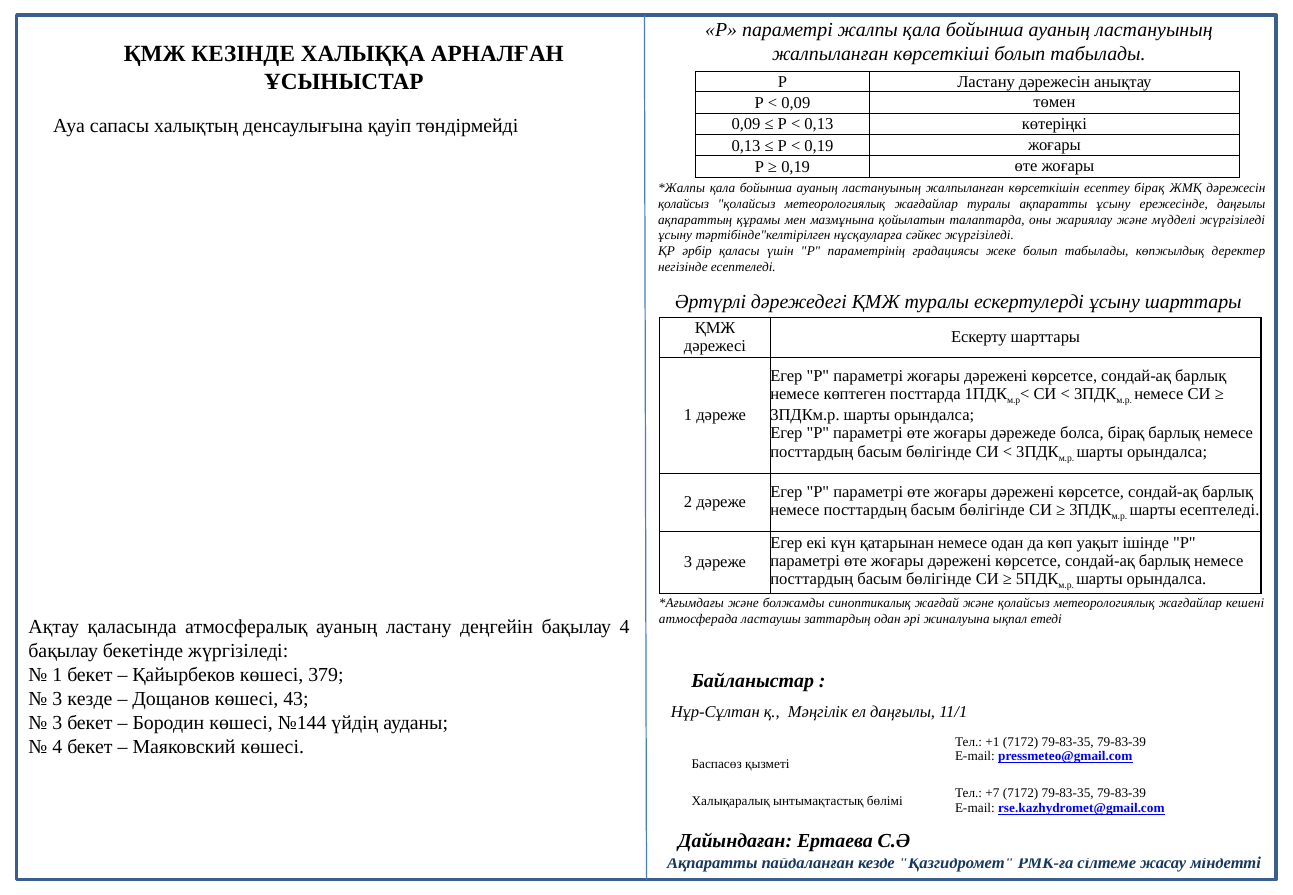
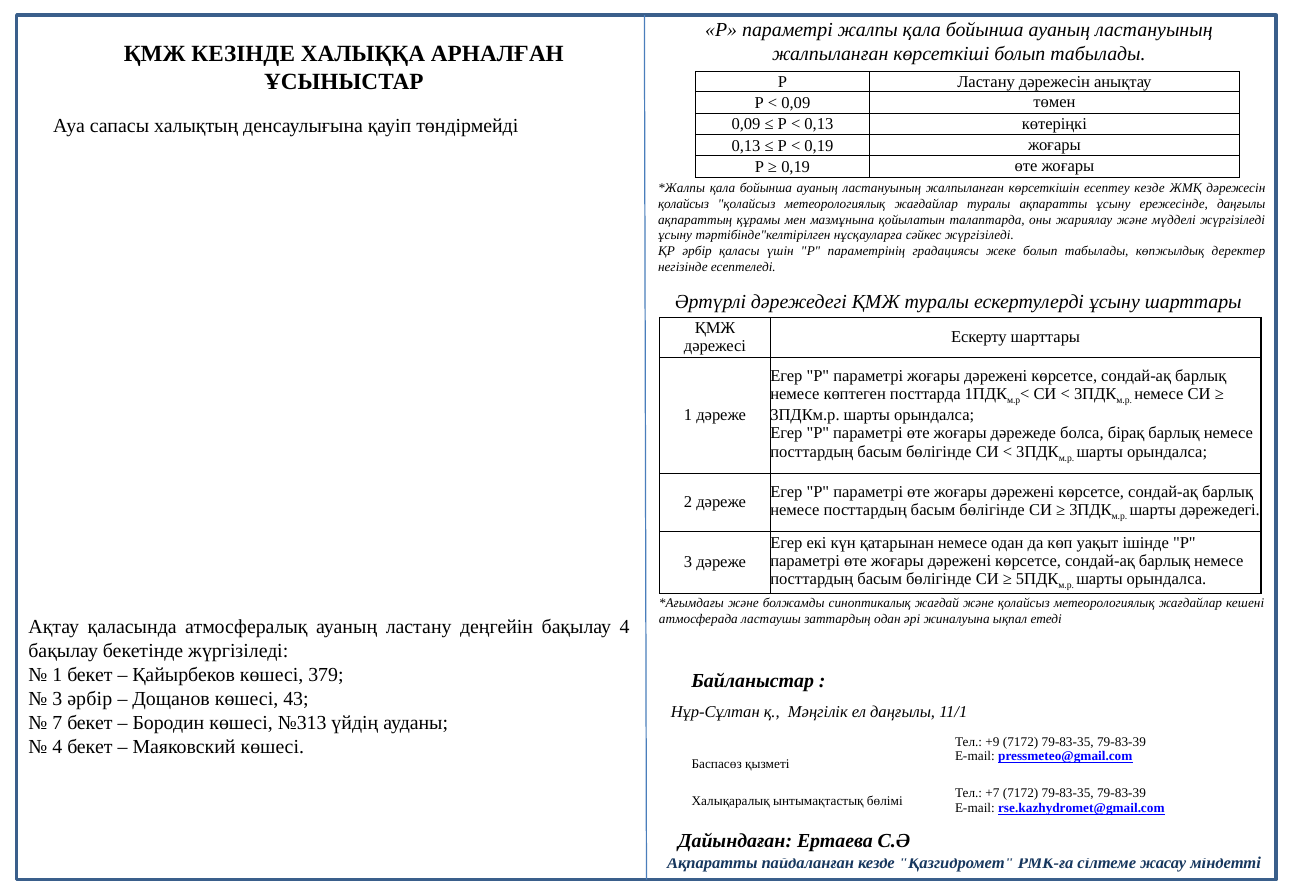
есептеу бірақ: бірақ -> кезде (1150, 188)
шарты есептеледі: есептеледі -> дәрежедегі (1220, 510)
3 кезде: кезде -> әрбір (90, 699)
3: 3 -> 7 (57, 723)
№144: №144 -> №313 (302, 723)
+1: +1 -> +9 (992, 742)
